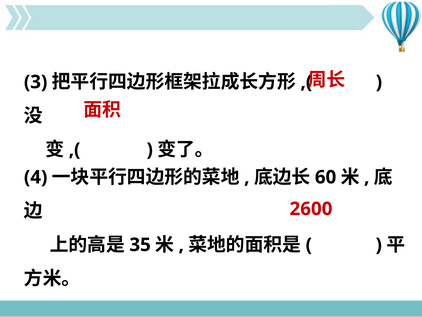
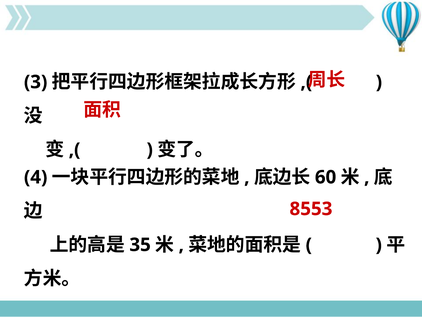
2600: 2600 -> 8553 (311, 209)
